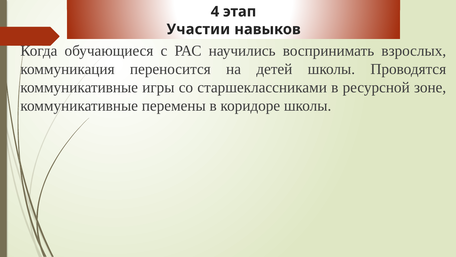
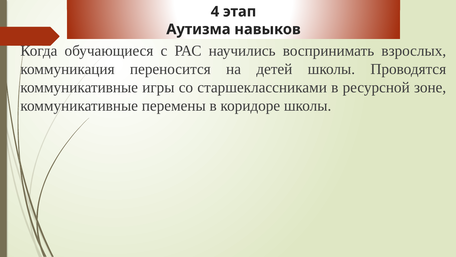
Участии: Участии -> Аутизма (198, 29)
